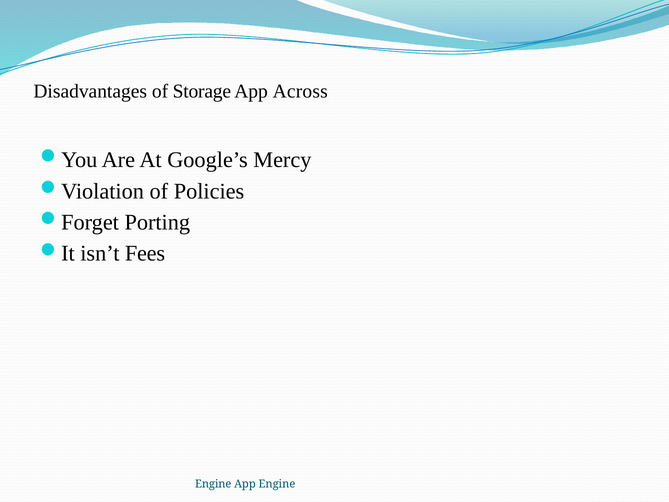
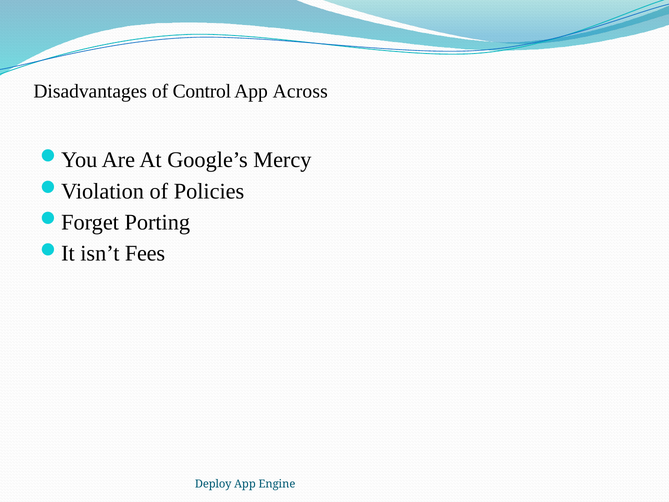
Storage: Storage -> Control (202, 91)
Engine: Engine -> Deploy (213, 484)
